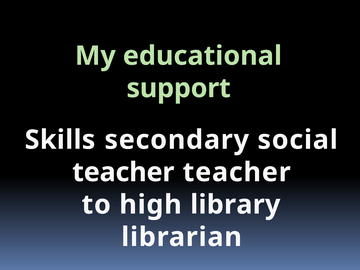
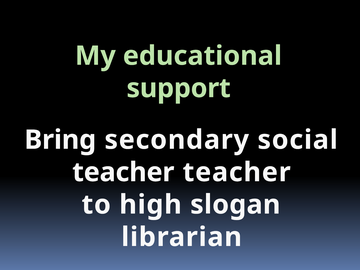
Skills: Skills -> Bring (60, 140)
library: library -> slogan (235, 205)
